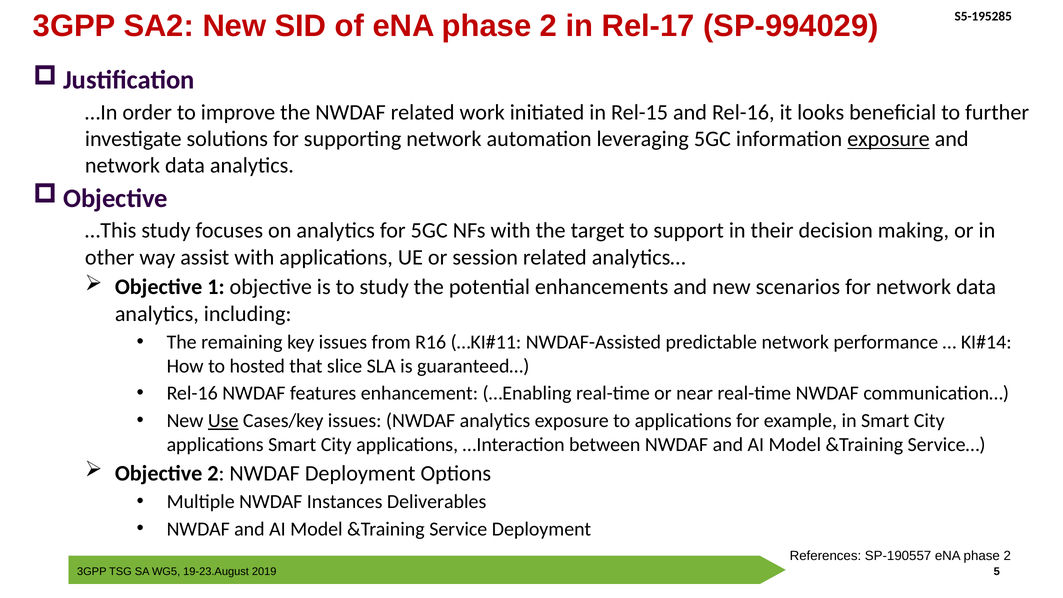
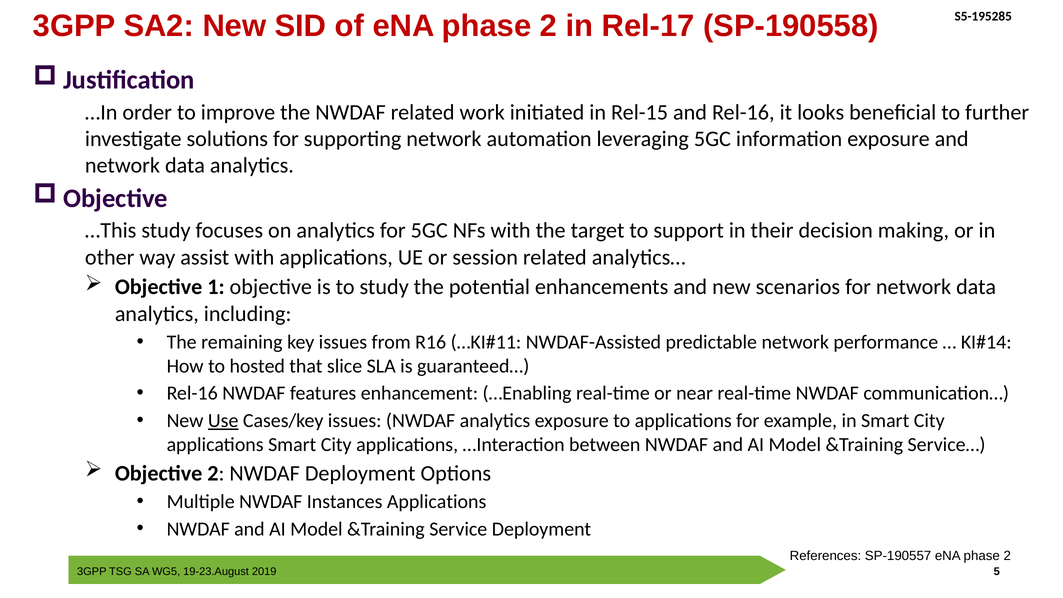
SP-994029: SP-994029 -> SP-190558 (791, 26)
exposure underline: present -> none (888, 139)
Instances Deliverables: Deliverables -> Applications (437, 502)
